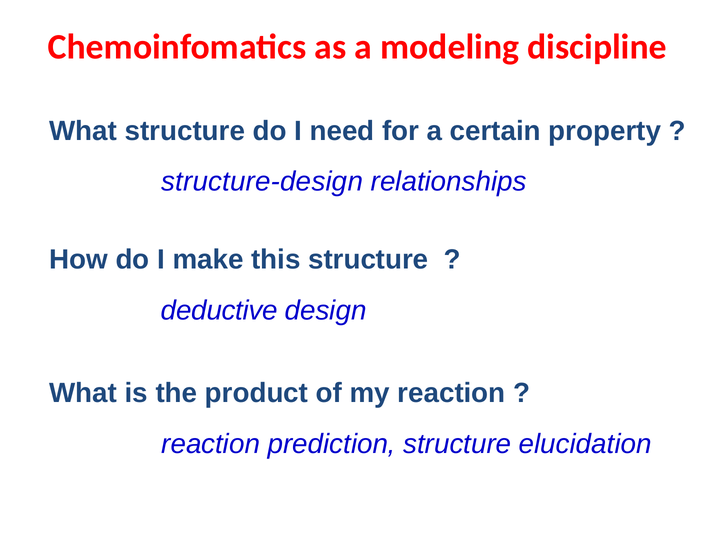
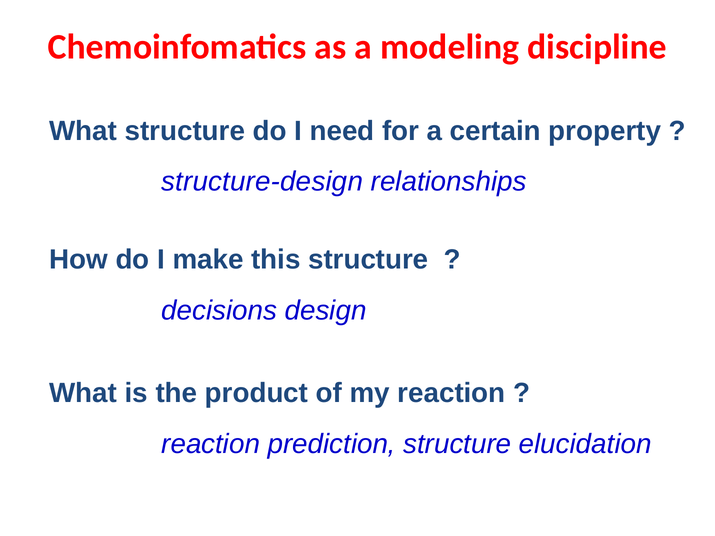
deductive: deductive -> decisions (219, 311)
